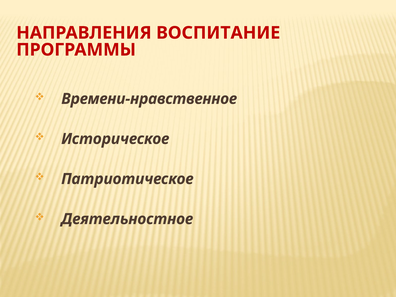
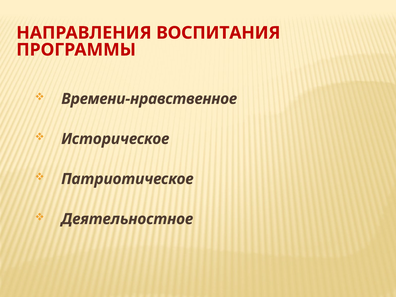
ВОСПИТАНИЕ: ВОСПИТАНИЕ -> ВОСПИТАНИЯ (218, 33)
